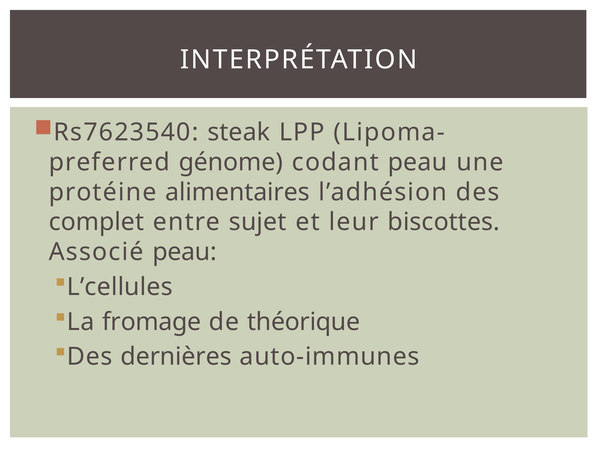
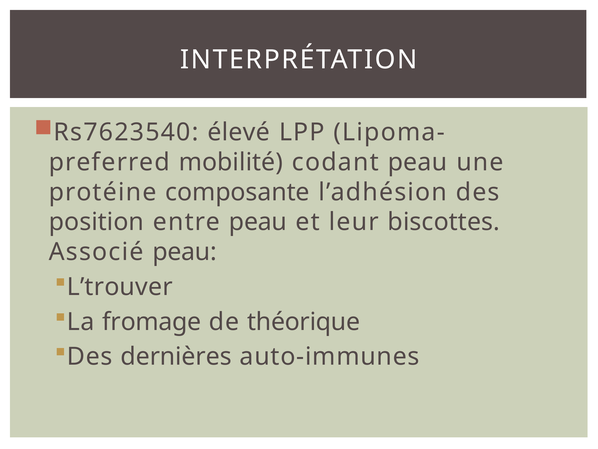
steak: steak -> élevé (239, 132)
génome: génome -> mobilité (231, 162)
alimentaires: alimentaires -> composante (238, 192)
complet: complet -> position (96, 222)
entre sujet: sujet -> peau (258, 222)
L’cellules: L’cellules -> L’trouver (120, 287)
